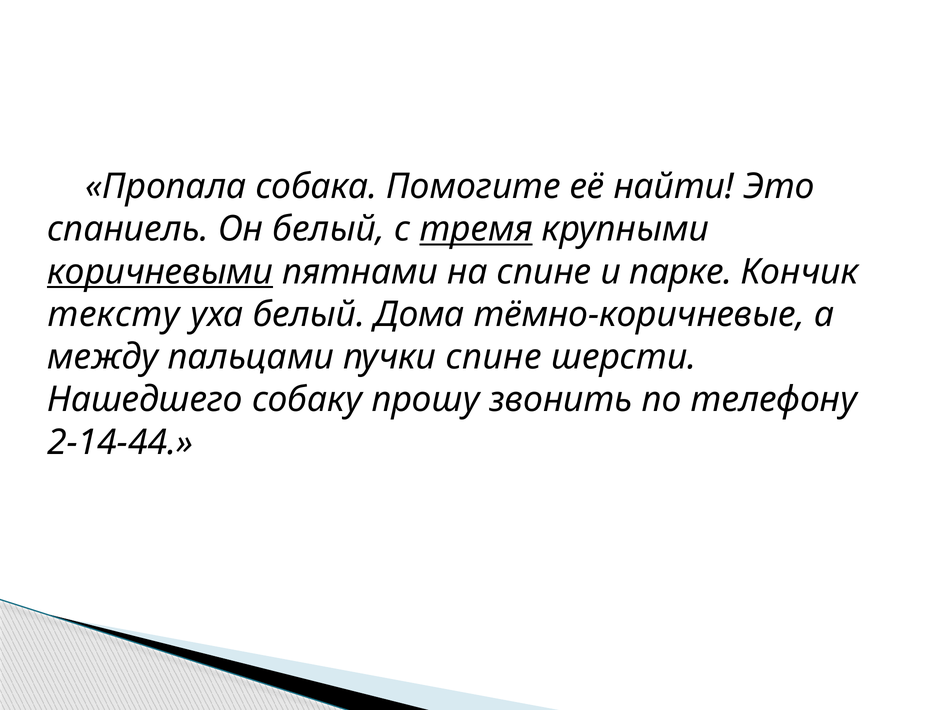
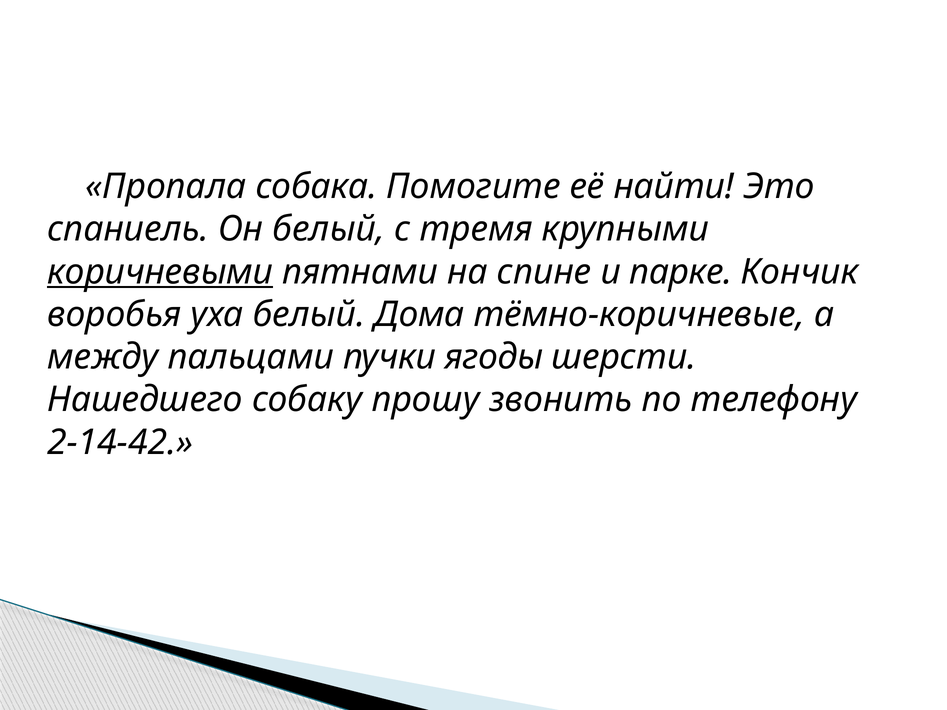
тремя underline: present -> none (476, 229)
тексту: тексту -> воробья (114, 315)
пучки спине: спине -> ягоды (494, 357)
2-14-44: 2-14-44 -> 2-14-42 (120, 443)
